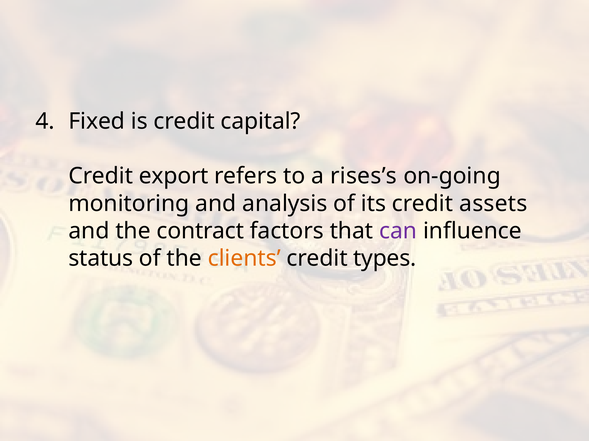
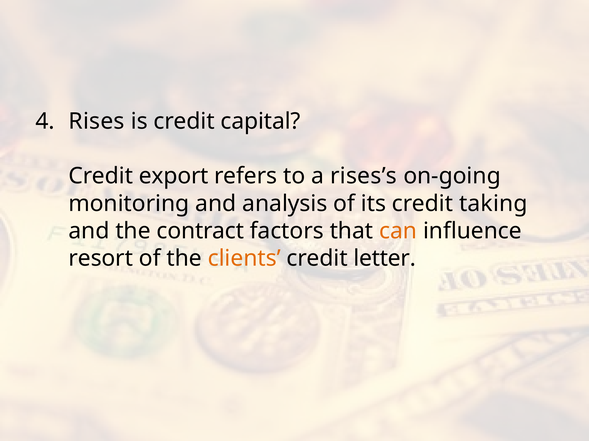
Fixed: Fixed -> Rises (97, 121)
assets: assets -> taking (493, 204)
can colour: purple -> orange (398, 231)
status: status -> resort (101, 259)
types: types -> letter (385, 259)
